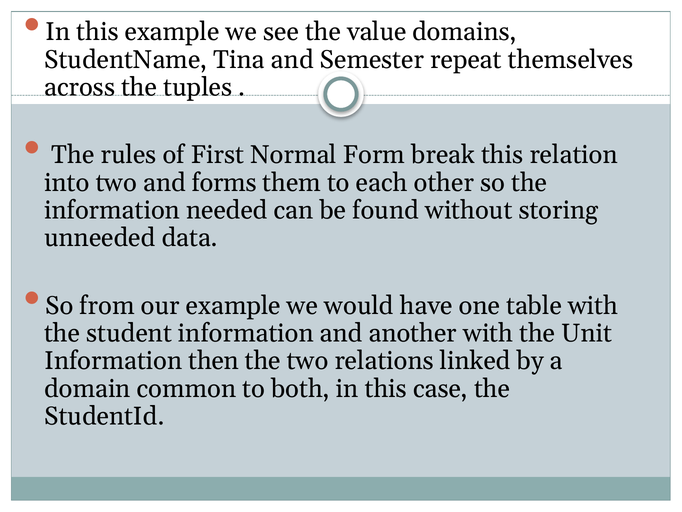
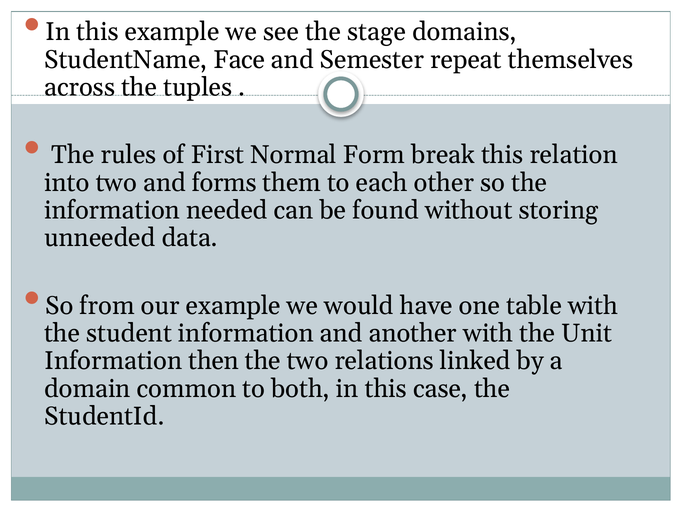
value: value -> stage (377, 32)
Tina: Tina -> Face (239, 60)
